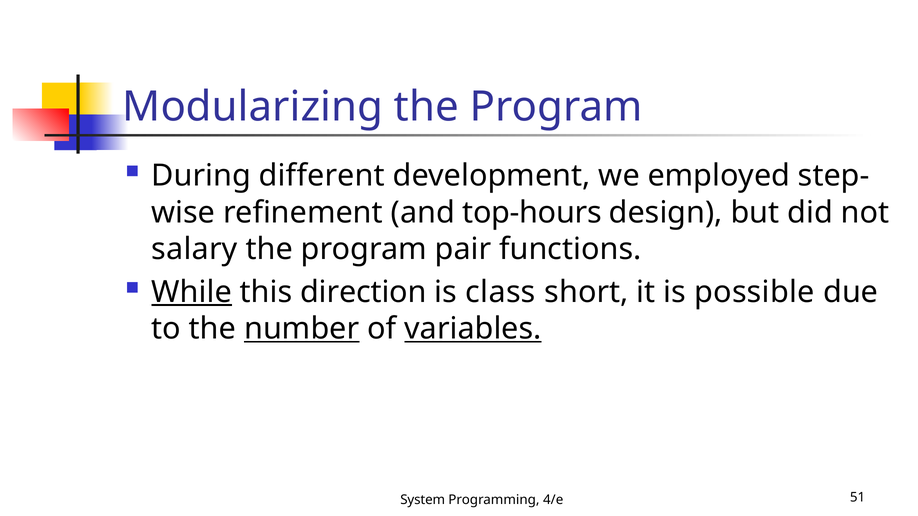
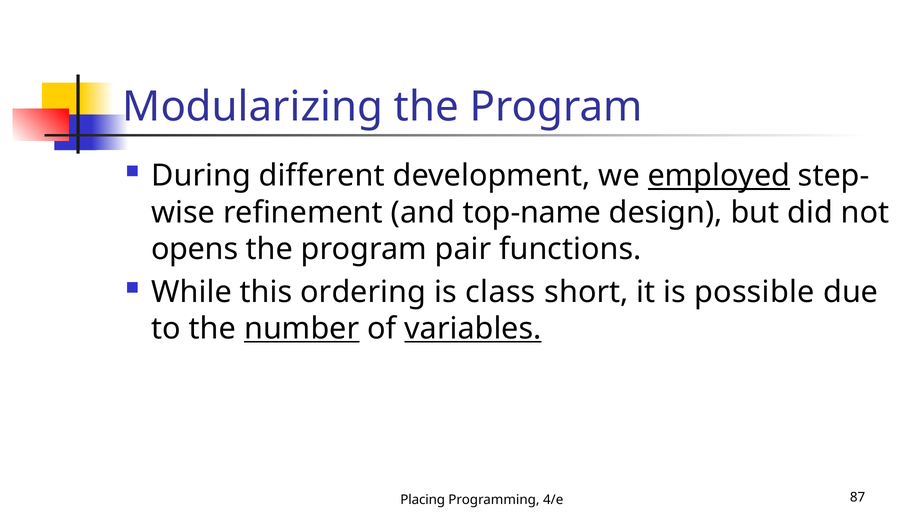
employed underline: none -> present (719, 176)
top-hours: top-hours -> top-name (532, 213)
salary: salary -> opens (195, 249)
While underline: present -> none (192, 292)
direction: direction -> ordering (363, 292)
System: System -> Placing (423, 500)
51: 51 -> 87 (858, 498)
